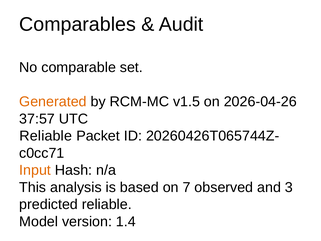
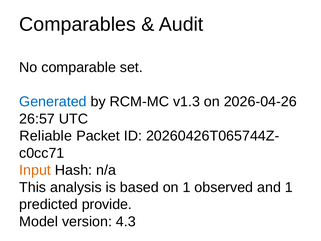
Generated colour: orange -> blue (53, 102)
v1.5: v1.5 -> v1.3 (187, 102)
37:57: 37:57 -> 26:57 (37, 119)
on 7: 7 -> 1 (187, 187)
and 3: 3 -> 1 (289, 187)
predicted reliable: reliable -> provide (107, 204)
1.4: 1.4 -> 4.3 (126, 221)
